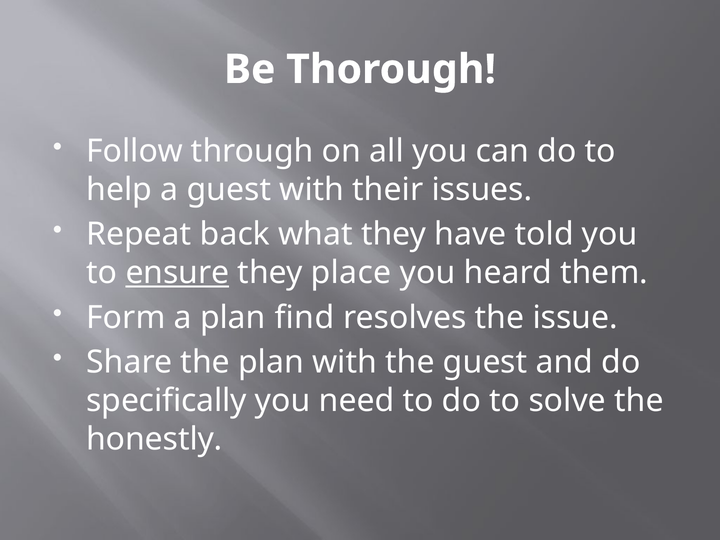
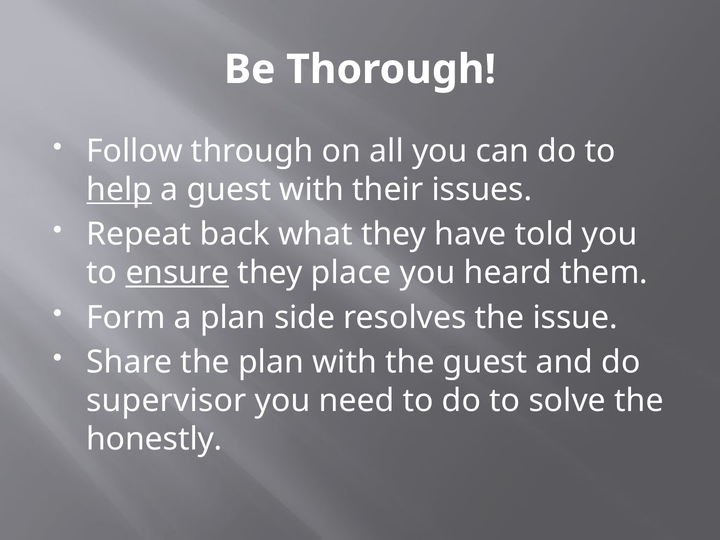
help underline: none -> present (119, 189)
find: find -> side (305, 317)
specifically: specifically -> supervisor (166, 401)
